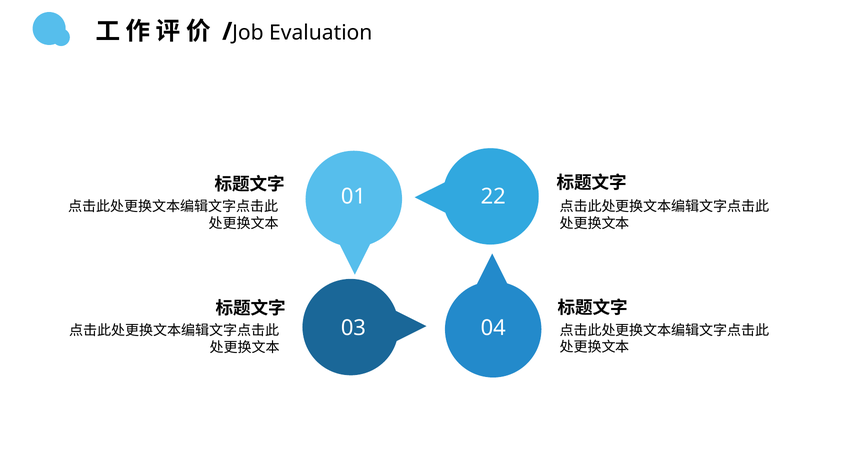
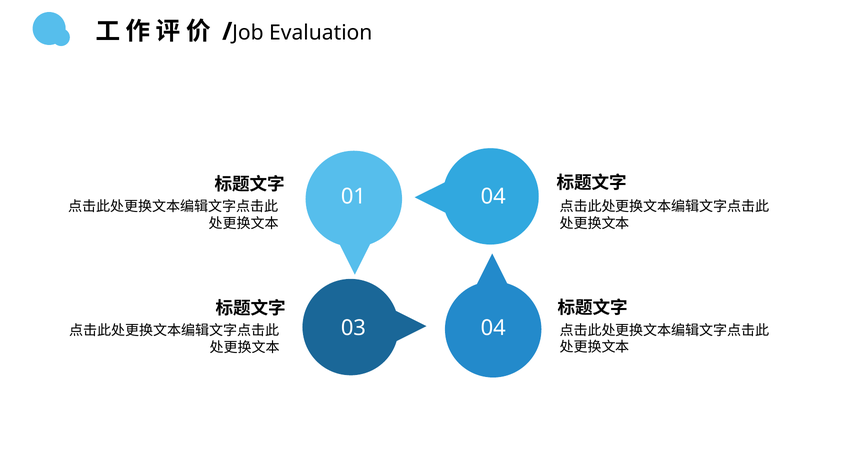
01 22: 22 -> 04 (493, 196)
